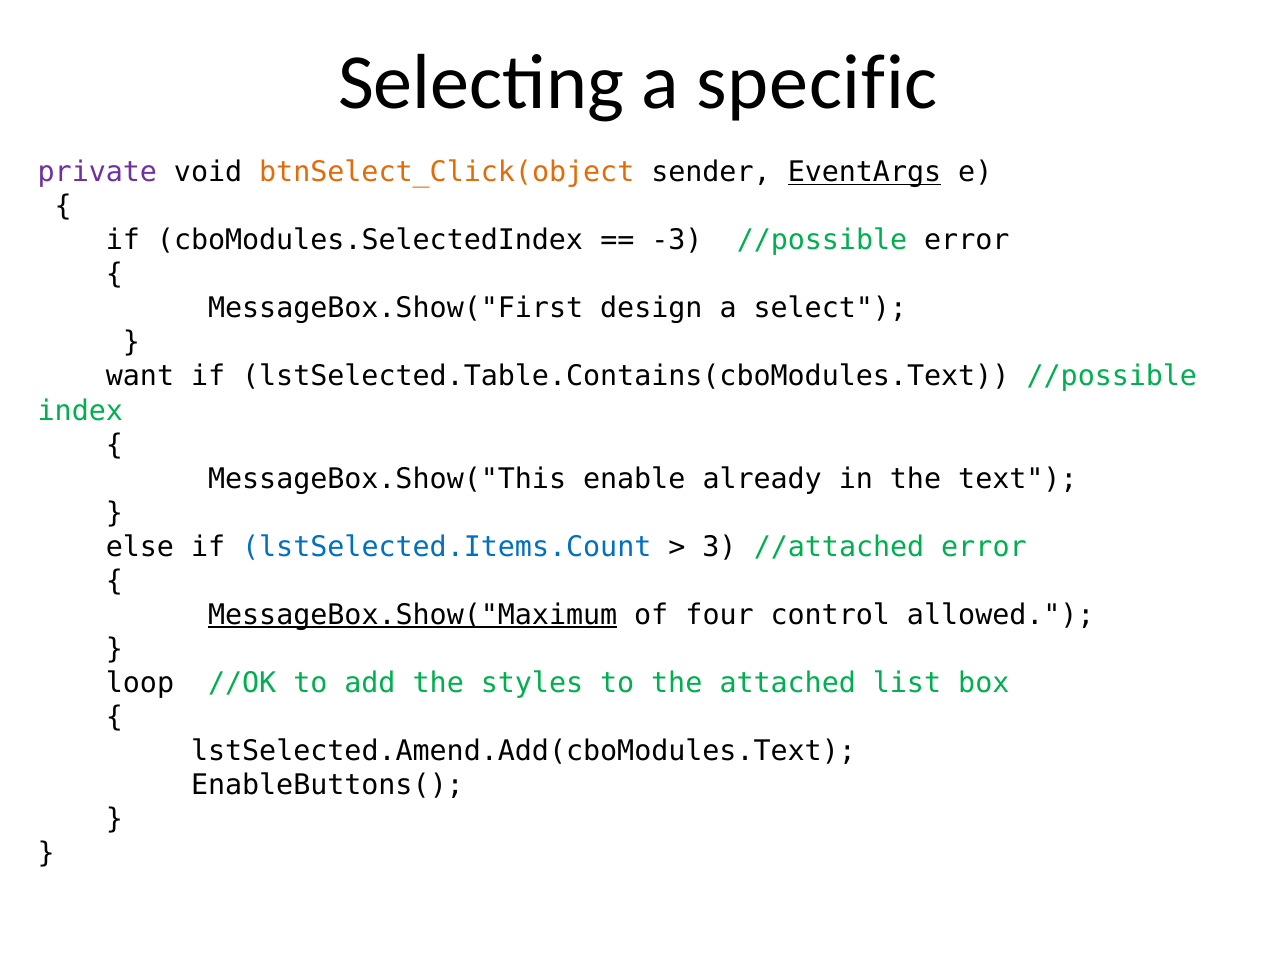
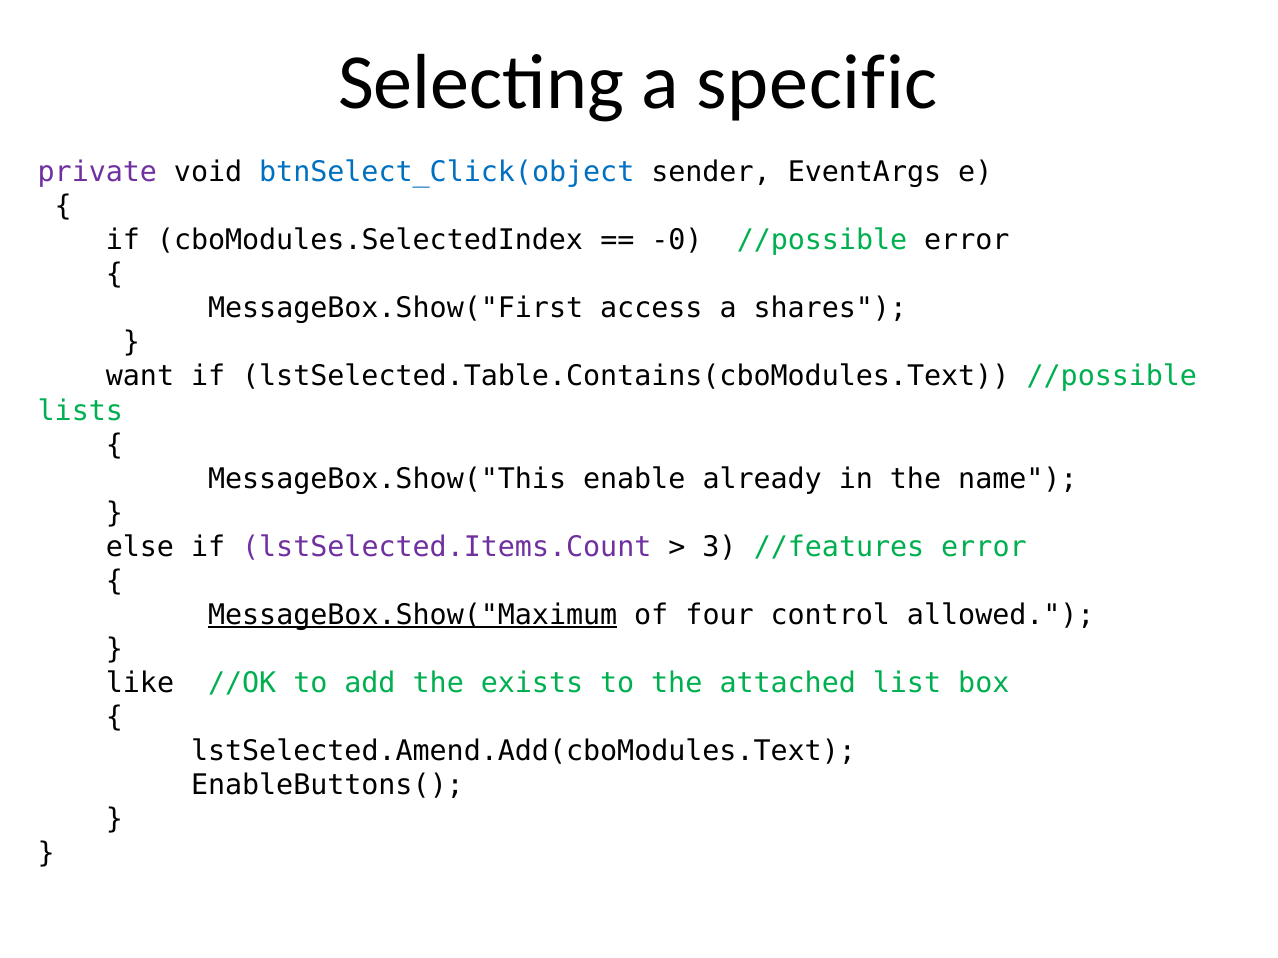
btnSelect_Click(object colour: orange -> blue (447, 172)
EventArgs underline: present -> none (864, 172)
-3: -3 -> -0 (677, 241)
design: design -> access (651, 309)
select: select -> shares (830, 309)
index: index -> lists (80, 411)
text: text -> name (1018, 479)
lstSelected.Items.Count colour: blue -> purple (447, 547)
//attached: //attached -> //features (839, 547)
loop: loop -> like (140, 683)
styles: styles -> exists (532, 683)
